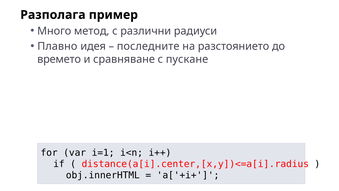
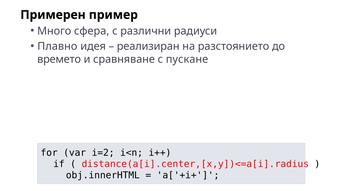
Разполага: Разполага -> Примерен (53, 15)
метод: метод -> сфера (92, 31)
последните: последните -> реализиран (148, 46)
i=1: i=1 -> i=2 (103, 152)
